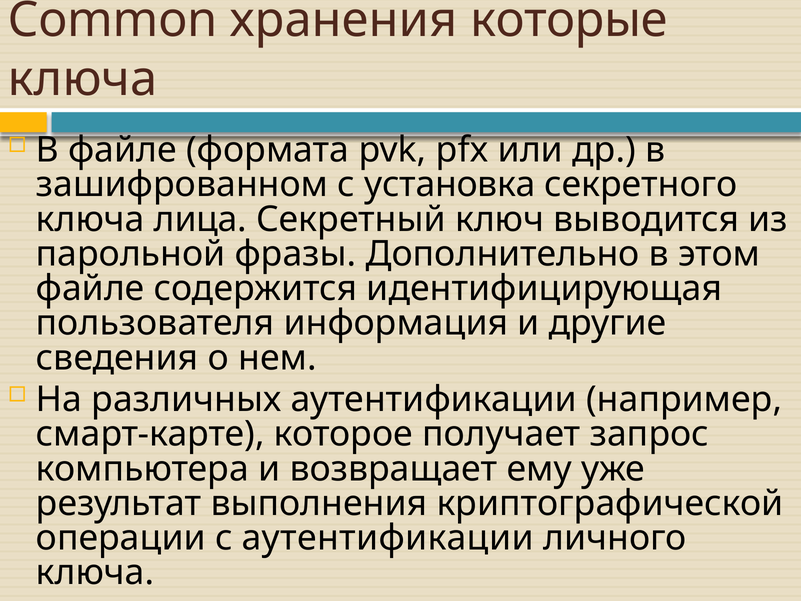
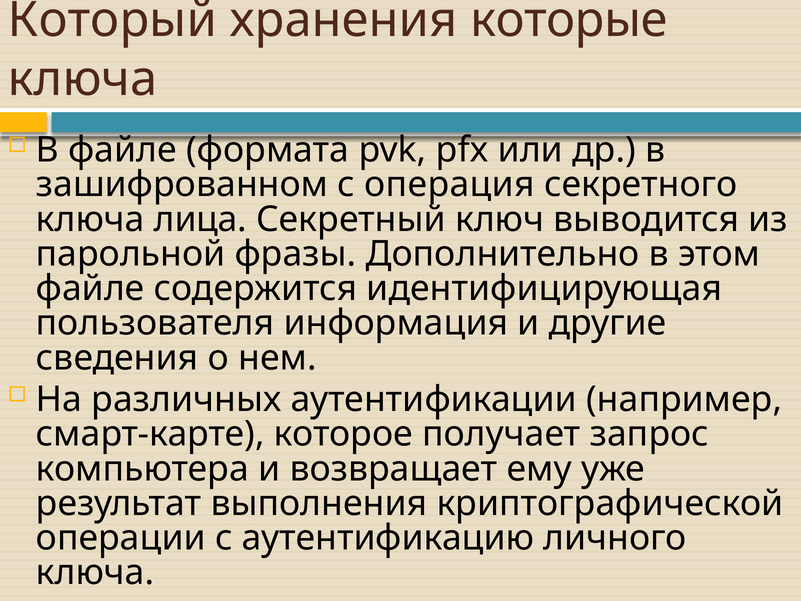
Common: Common -> Который (112, 20)
установка: установка -> операция (450, 185)
с аутентификации: аутентификации -> аутентификацию (388, 538)
